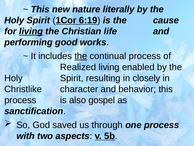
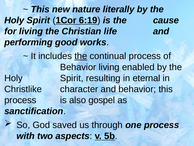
living underline: present -> none (31, 31)
Realized: Realized -> Behavior (78, 67)
closely: closely -> eternal (146, 78)
